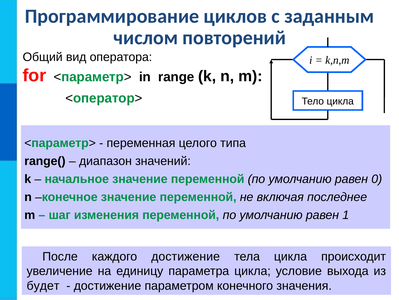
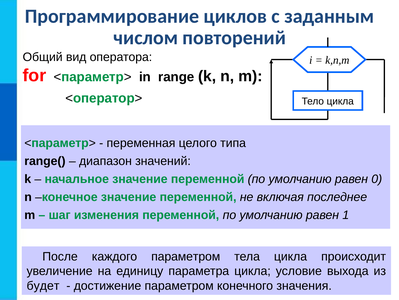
каждого достижение: достижение -> параметром (186, 256)
